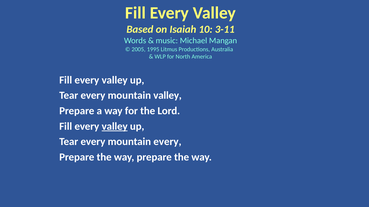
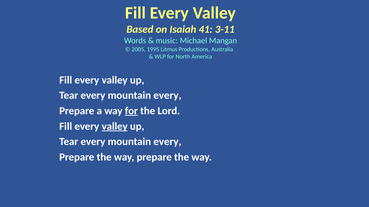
10: 10 -> 41 (206, 29)
valley: valley -> every (167, 96)
for underline: none -> present (131, 111)
